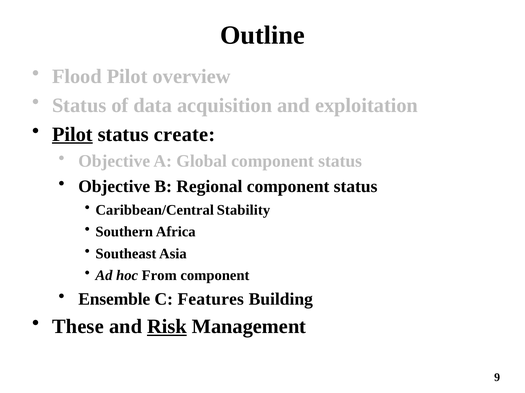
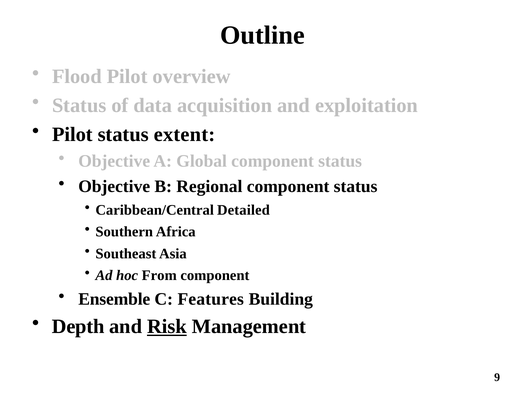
Pilot underline: present -> none (72, 135)
create: create -> extent (185, 135)
Stability: Stability -> Detailed (243, 210)
These: These -> Depth (78, 327)
